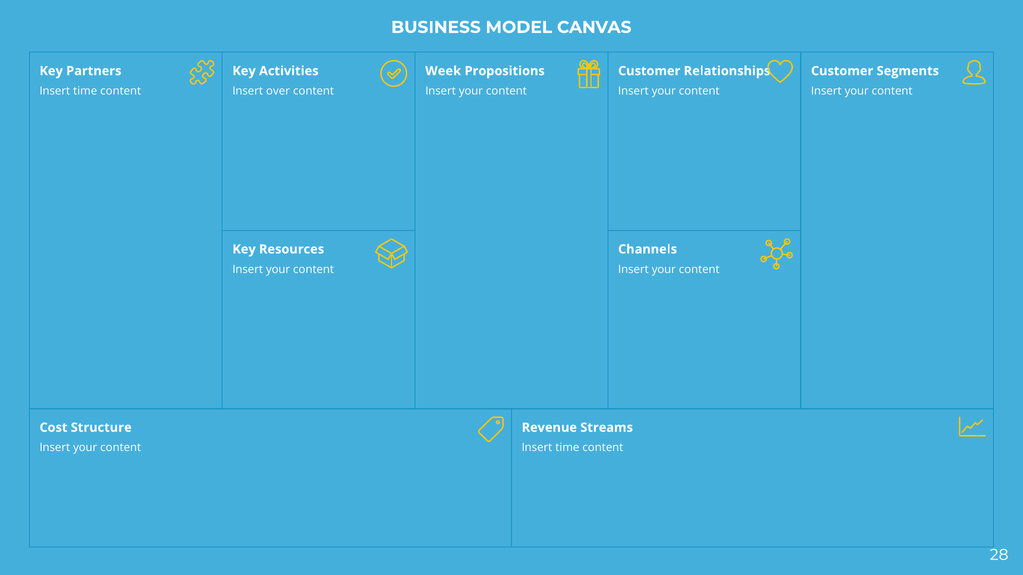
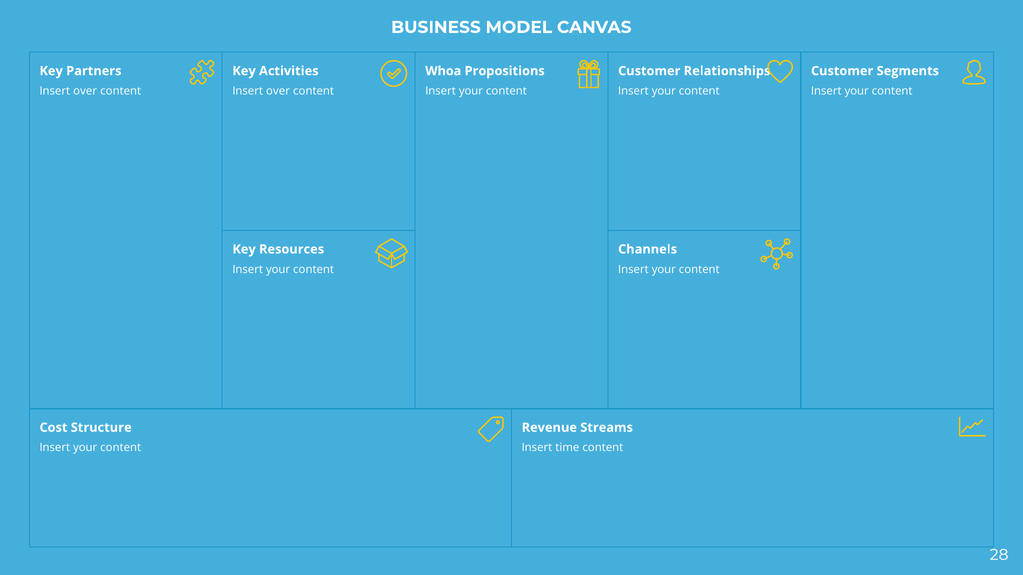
Week: Week -> Whoa (443, 71)
time: time -> over (85, 91)
